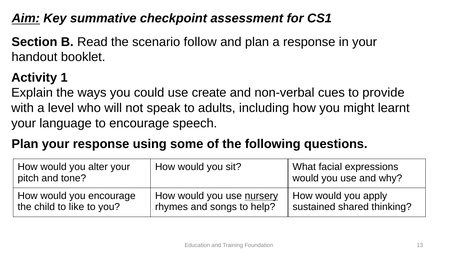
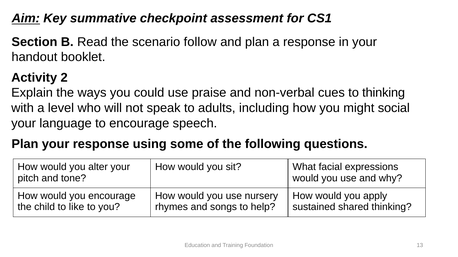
1: 1 -> 2 (64, 78)
create: create -> praise (209, 93)
to provide: provide -> thinking (384, 93)
learnt: learnt -> social (394, 108)
nursery underline: present -> none (261, 196)
